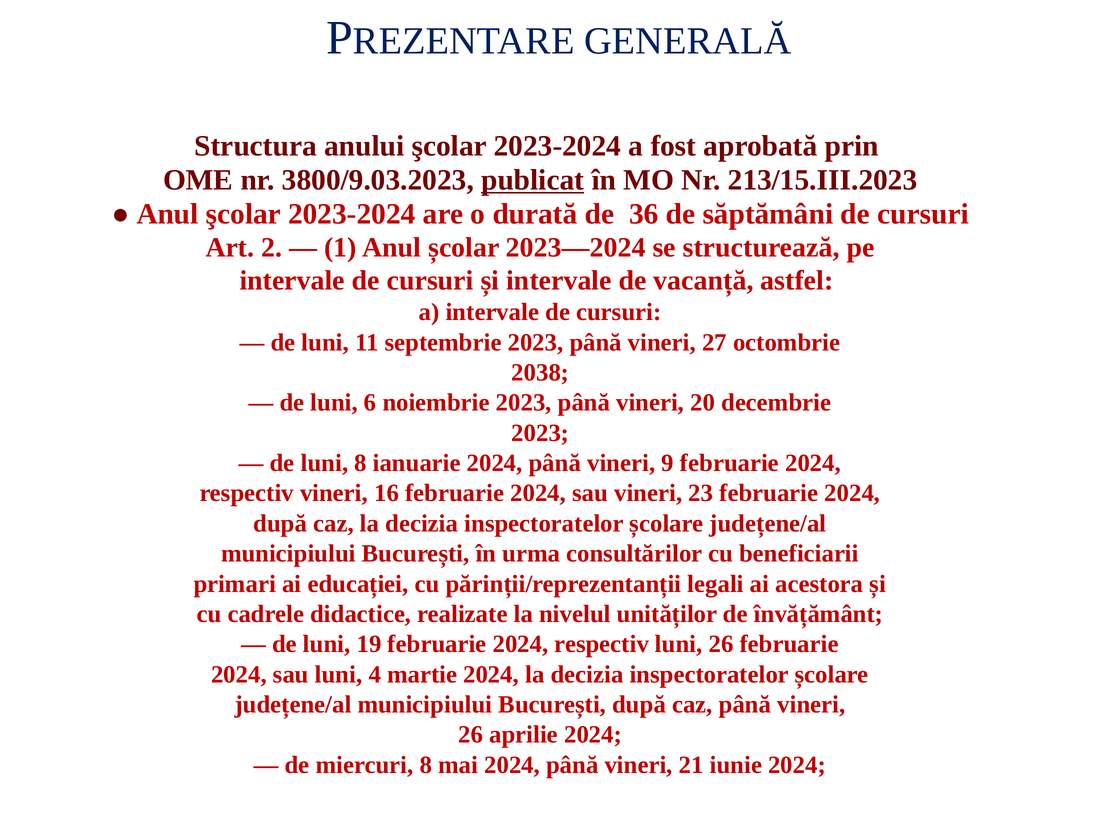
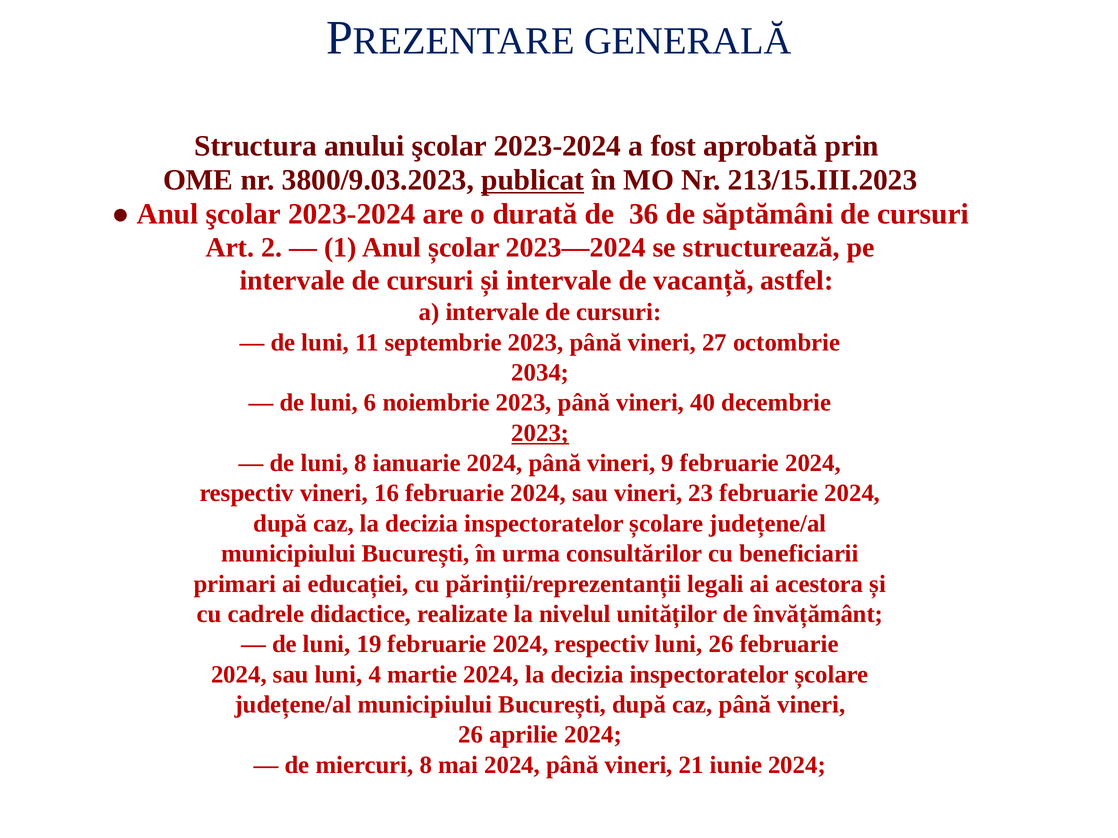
2038: 2038 -> 2034 (540, 373)
20: 20 -> 40 (703, 403)
2023 underline: none -> present (540, 433)
